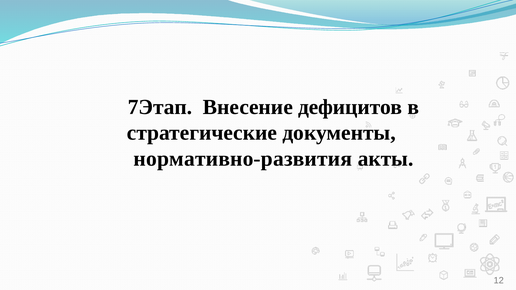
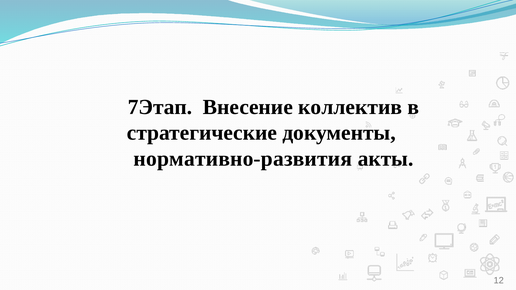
дефицитов: дефицитов -> коллектив (350, 107)
